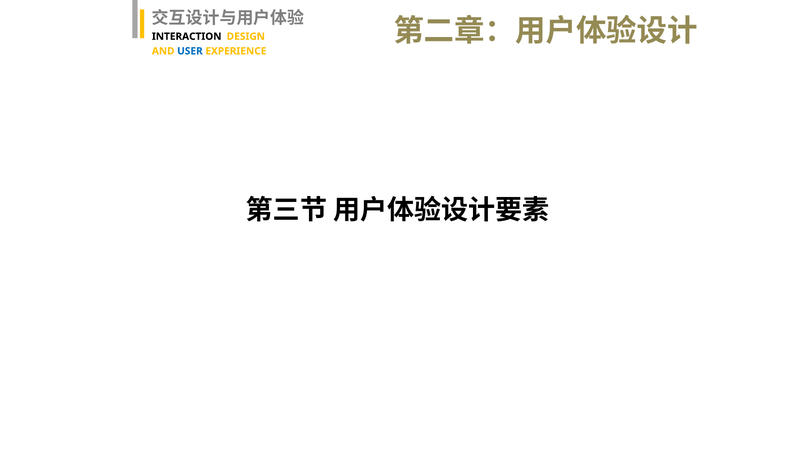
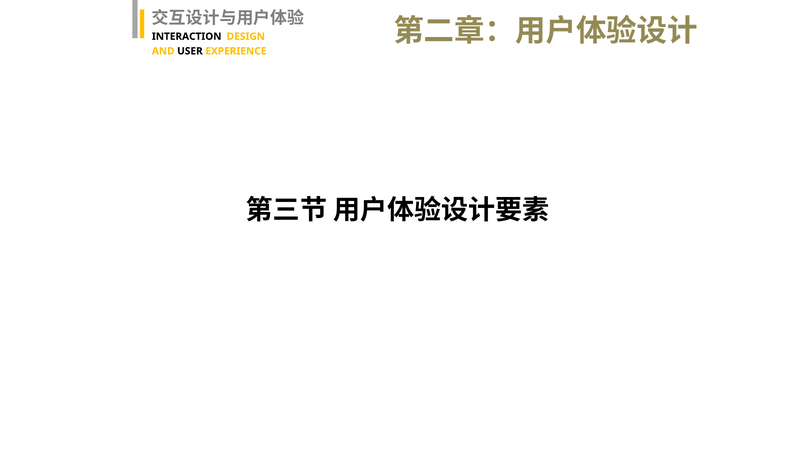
USER colour: blue -> black (190, 51)
